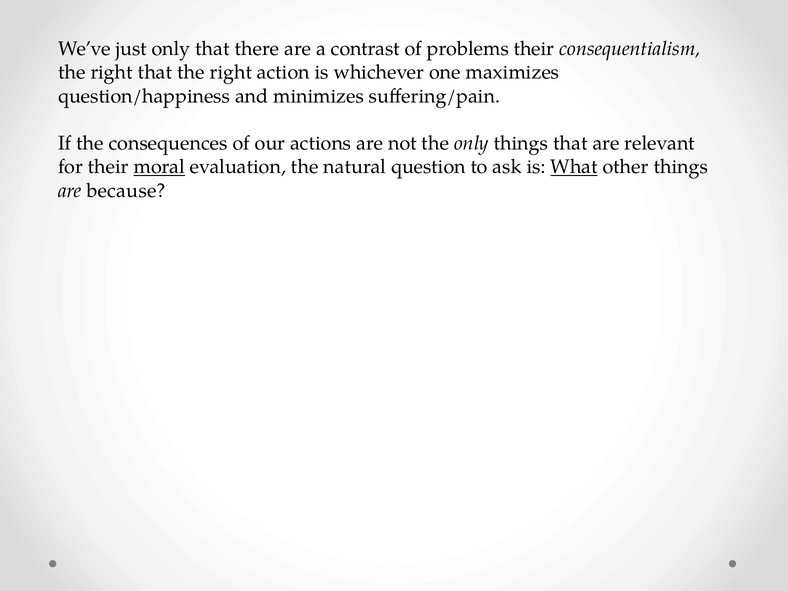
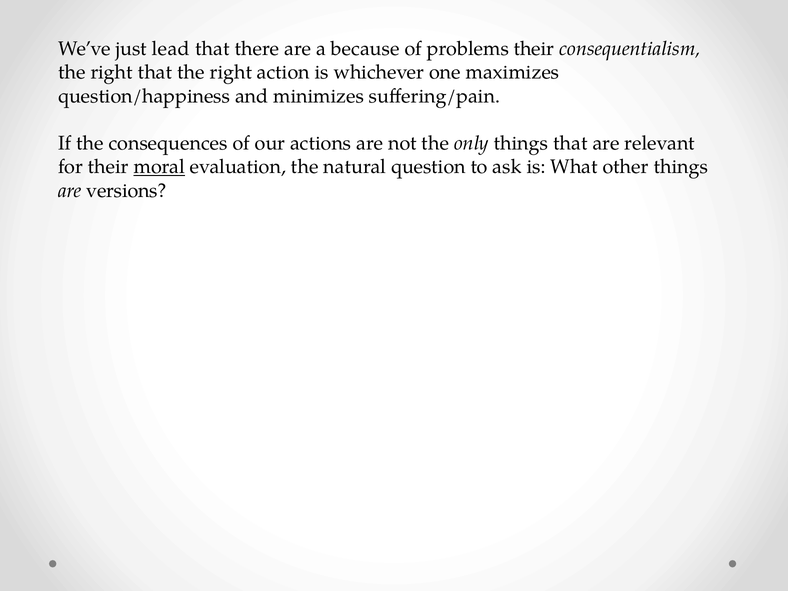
just only: only -> lead (171, 49)
contrast: contrast -> because (365, 49)
What underline: present -> none (574, 167)
because: because -> versions (126, 191)
